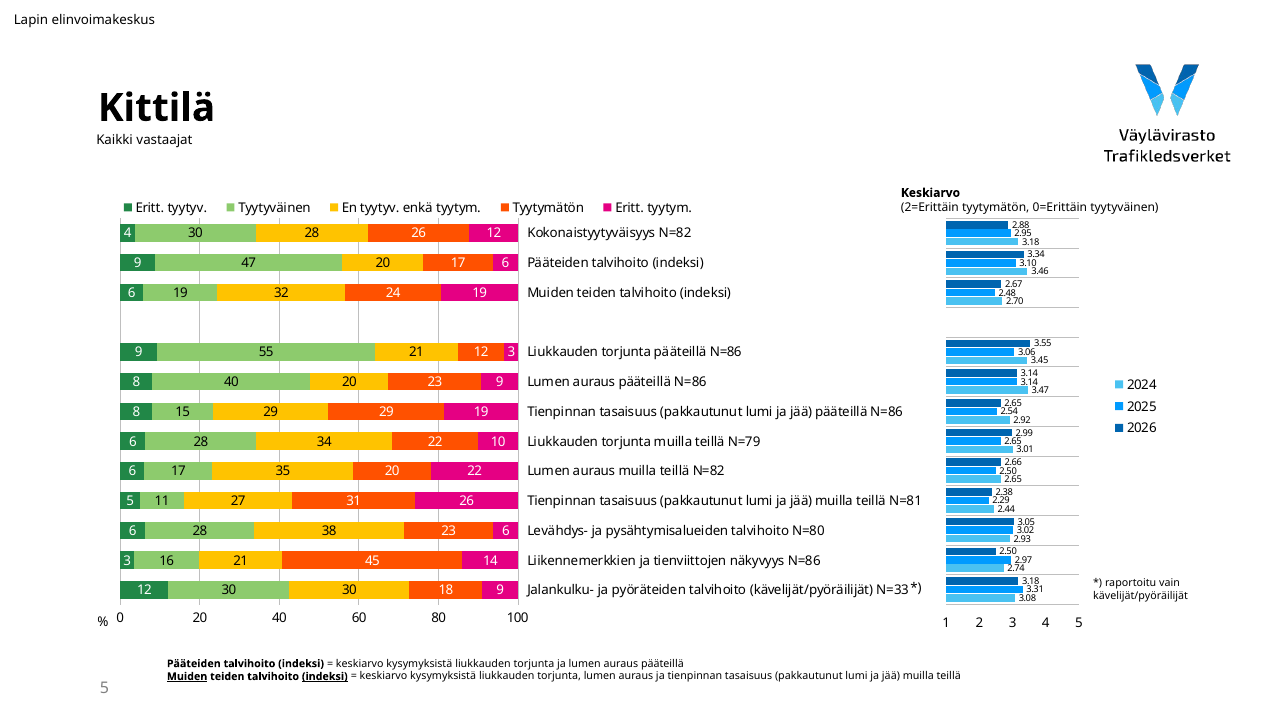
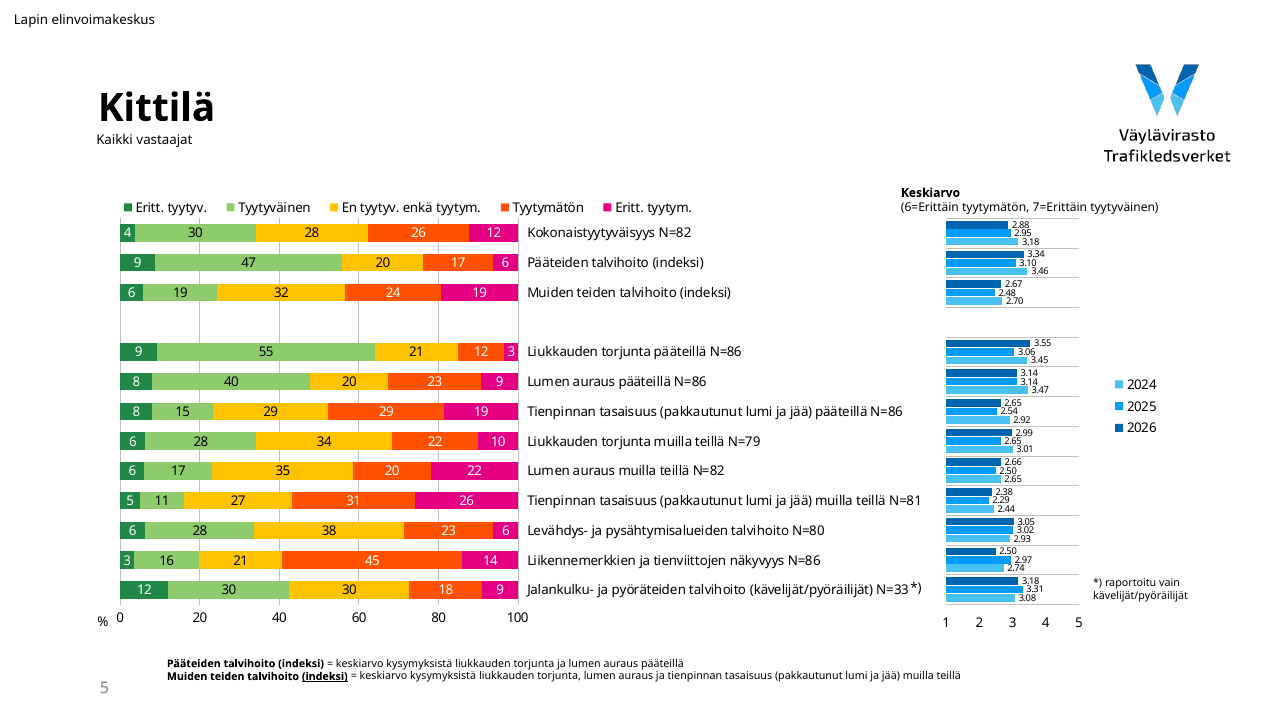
2=Erittäin: 2=Erittäin -> 6=Erittäin (930, 207)
0=Erittäin: 0=Erittäin -> 7=Erittäin (1060, 207)
Muiden underline: present -> none (187, 676)
